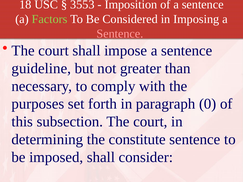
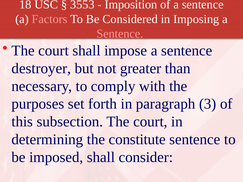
Factors colour: light green -> pink (50, 19)
guideline: guideline -> destroyer (41, 68)
0: 0 -> 3 (208, 104)
